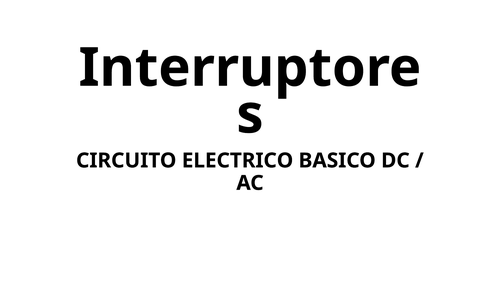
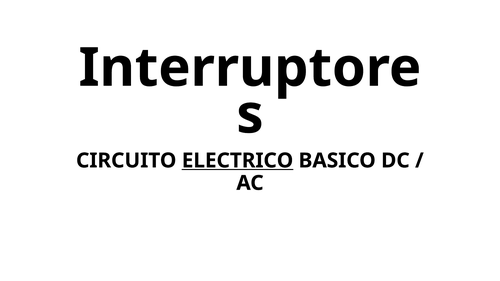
ELECTRICO underline: none -> present (237, 161)
